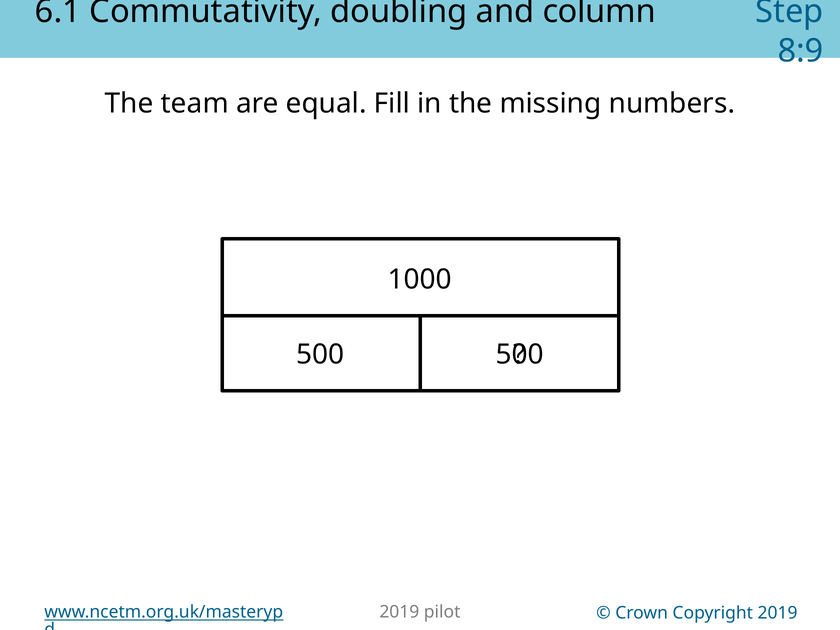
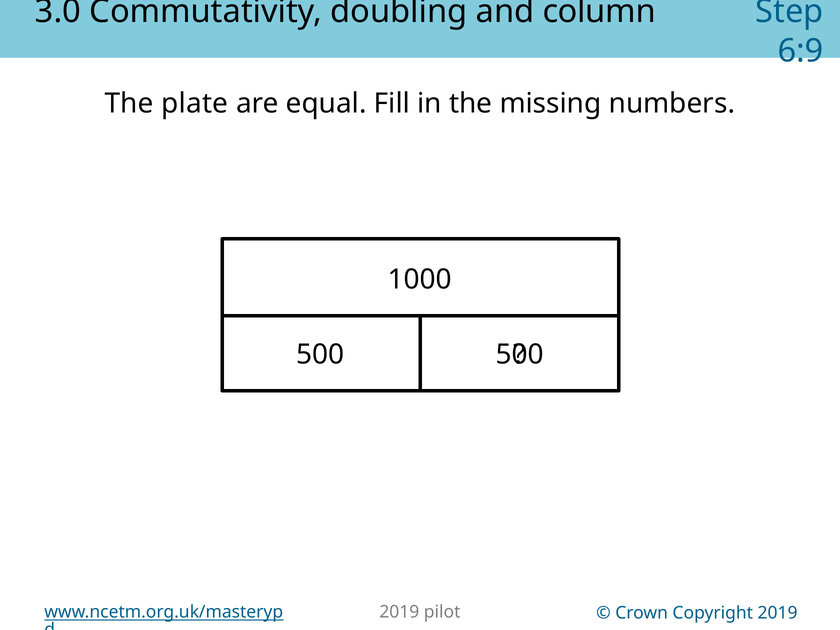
6.1: 6.1 -> 3.0 (58, 12)
8:9: 8:9 -> 6:9 (801, 51)
team: team -> plate (195, 103)
